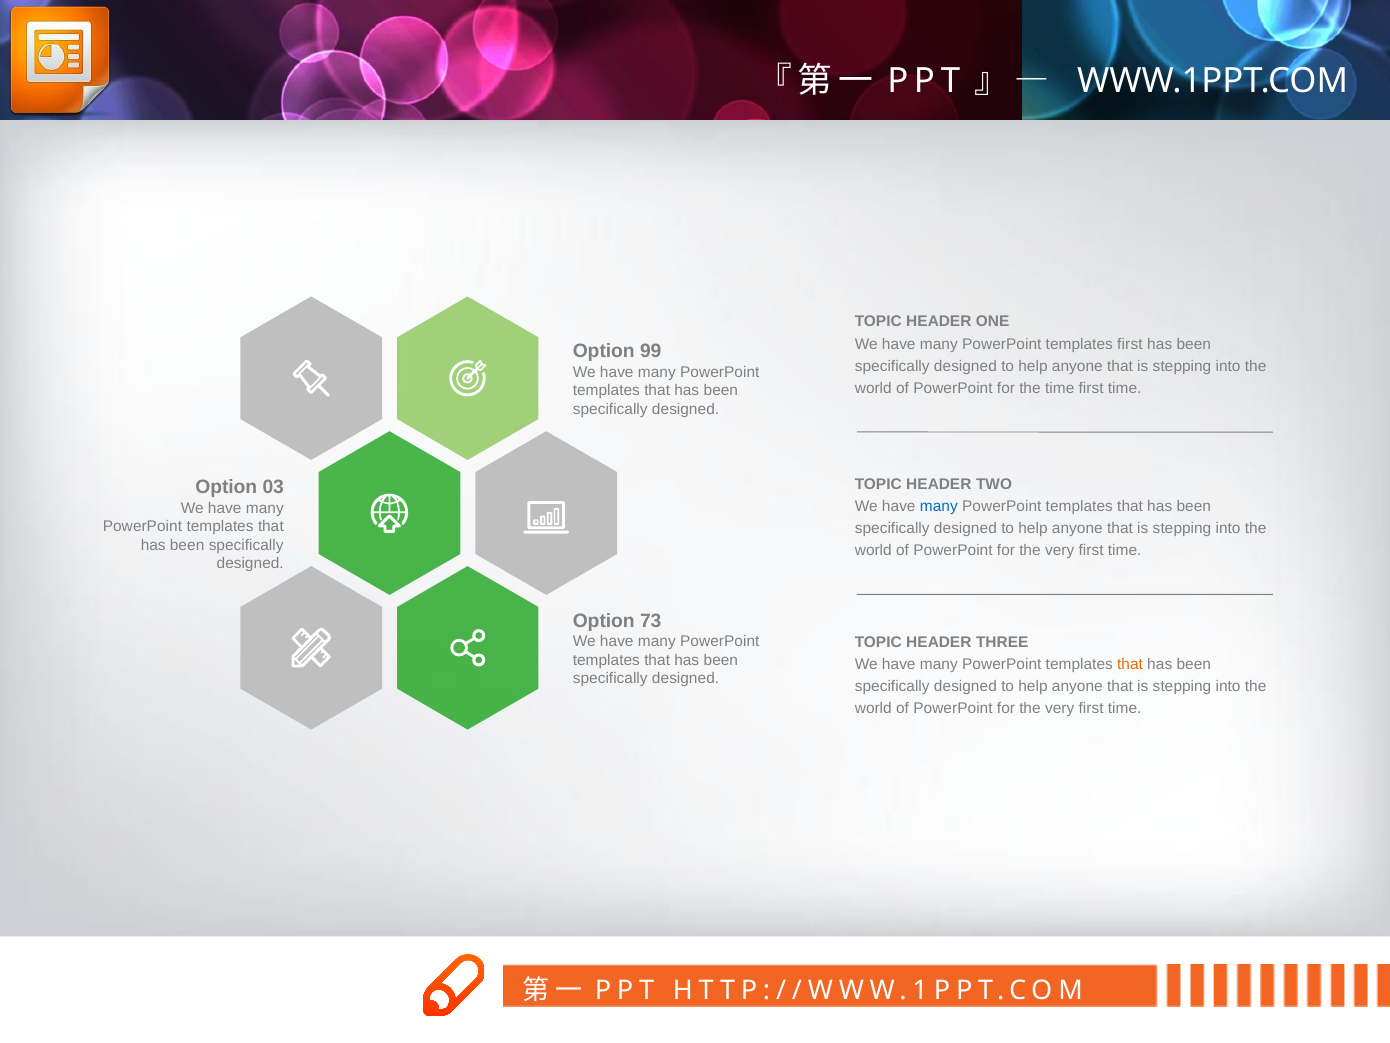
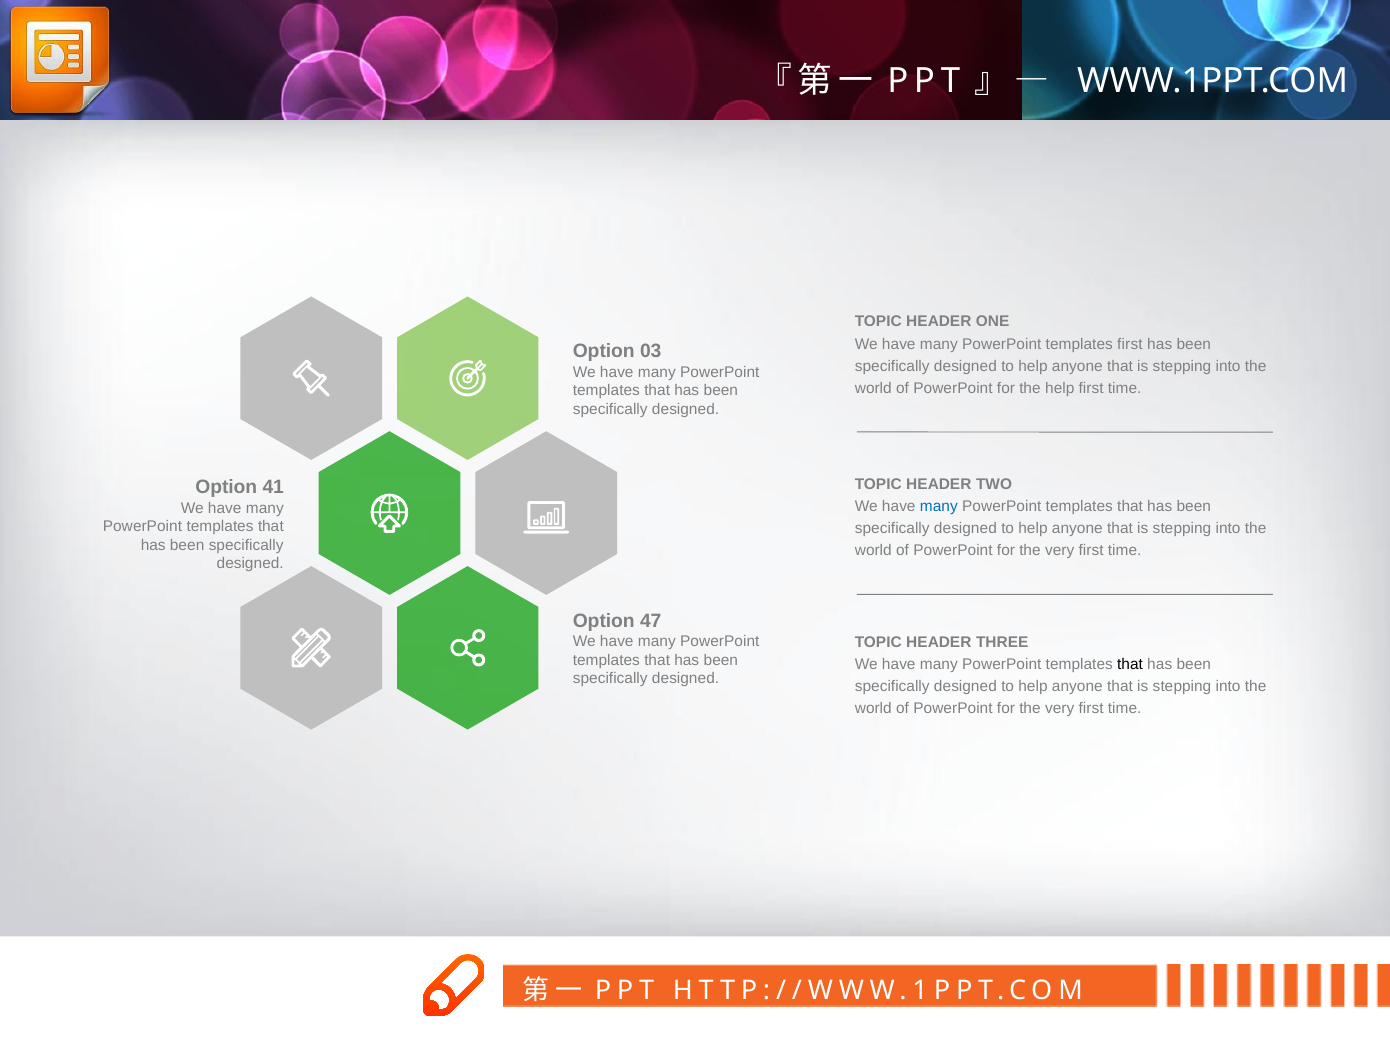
99: 99 -> 03 (651, 351)
the time: time -> help (1060, 388)
03: 03 -> 41 (273, 487)
73: 73 -> 47 (651, 621)
that colour: orange -> black (1130, 664)
